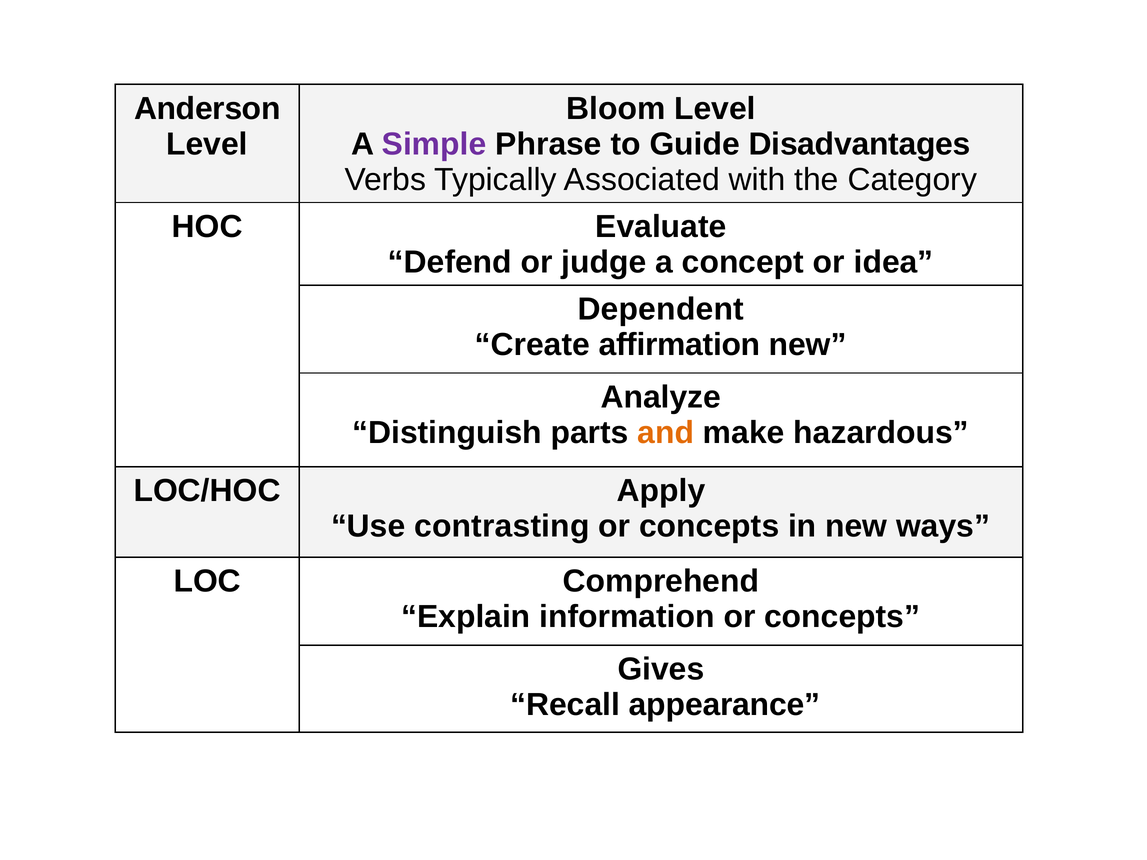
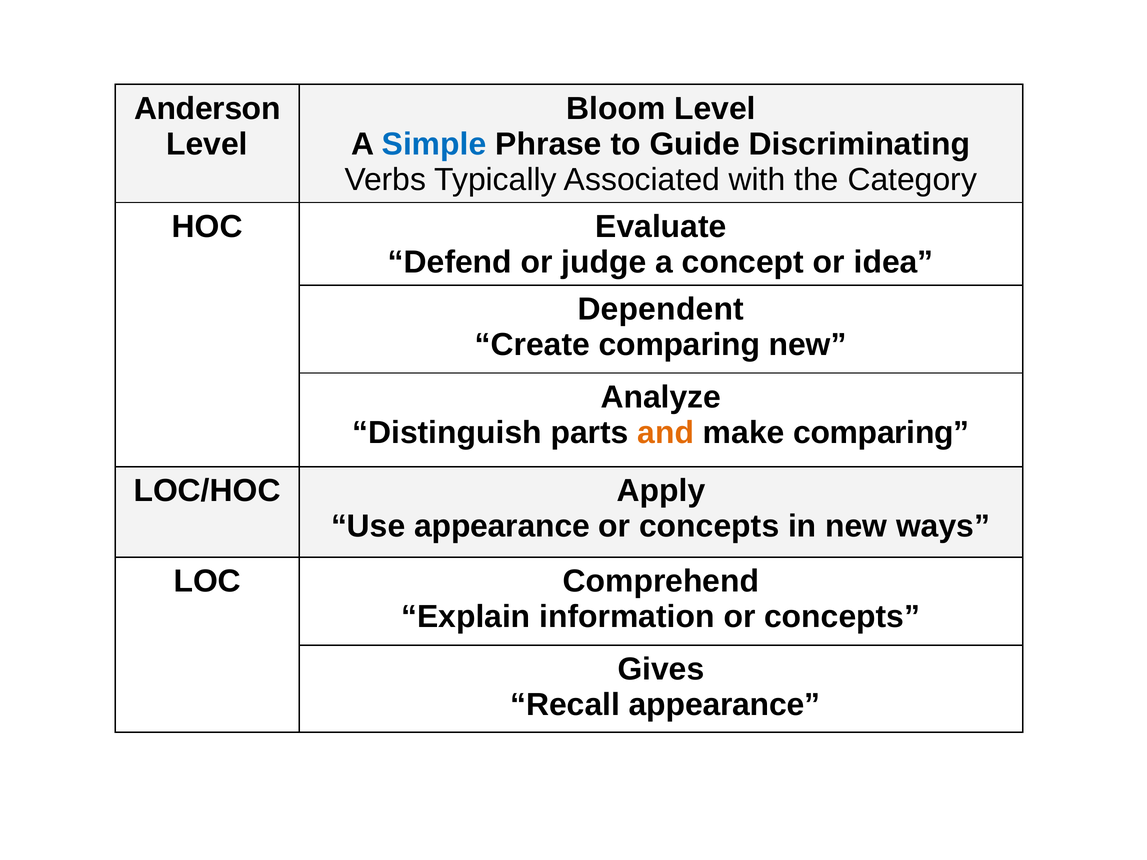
Simple colour: purple -> blue (434, 144)
Disadvantages: Disadvantages -> Discriminating (859, 144)
Create affirmation: affirmation -> comparing (679, 345)
make hazardous: hazardous -> comparing (881, 433)
Use contrasting: contrasting -> appearance (502, 527)
